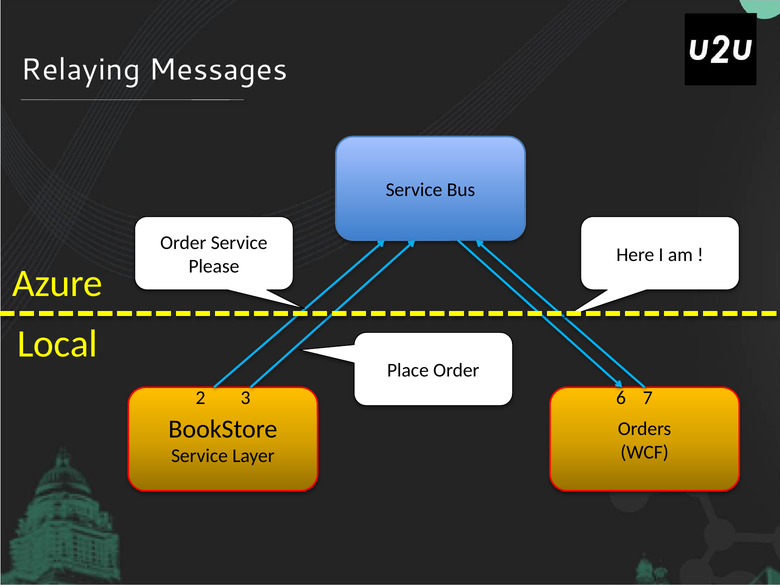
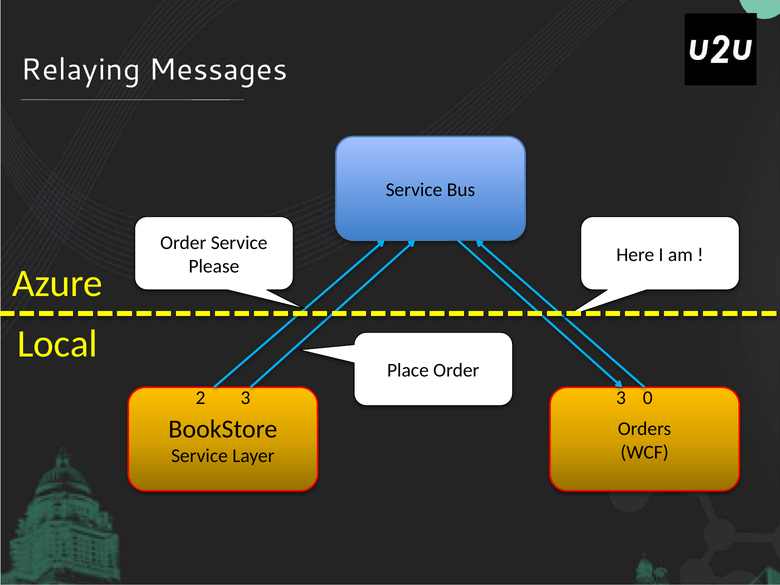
3 6: 6 -> 3 (621, 398)
7: 7 -> 0 (648, 398)
